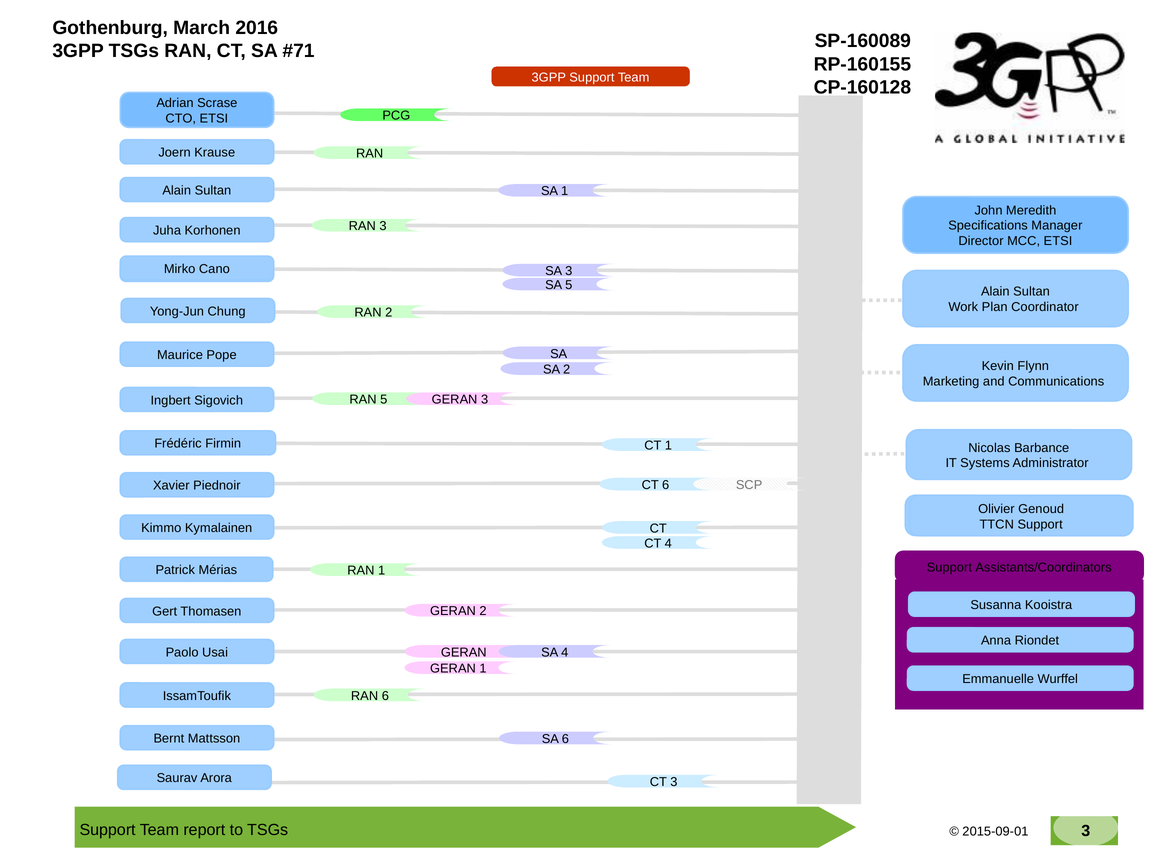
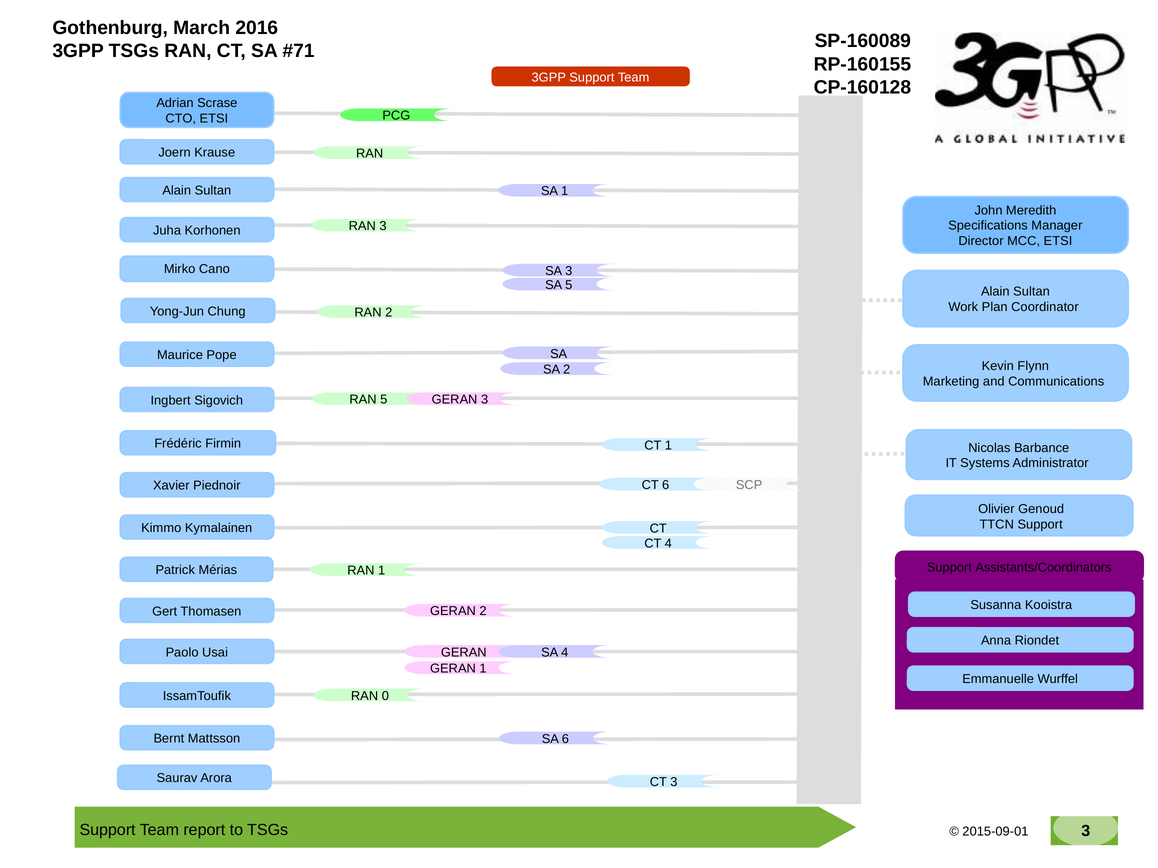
RAN 6: 6 -> 0 (385, 696)
